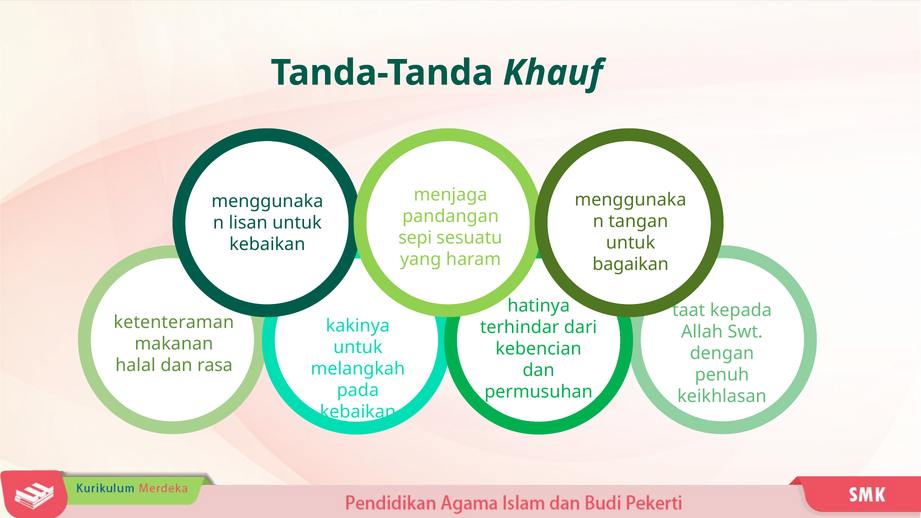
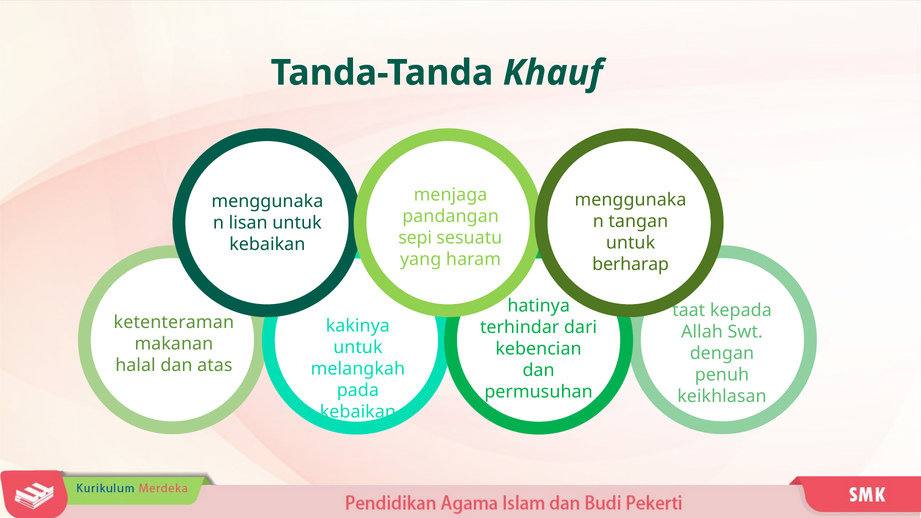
bagaikan: bagaikan -> berharap (631, 264)
rasa: rasa -> atas (215, 365)
